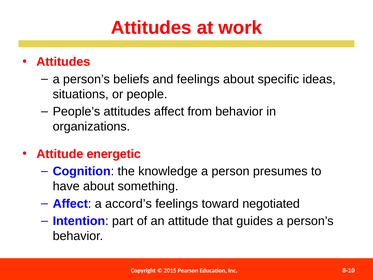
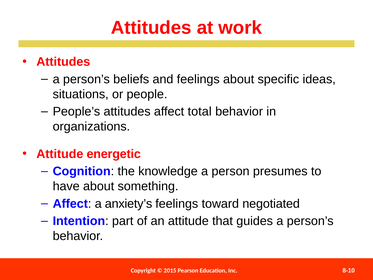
from: from -> total (200, 112)
accord’s: accord’s -> anxiety’s (129, 204)
